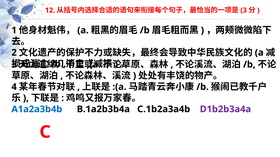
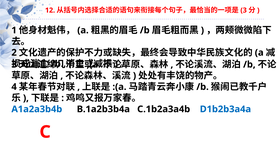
D1b2b3a4a colour: purple -> blue (225, 110)
